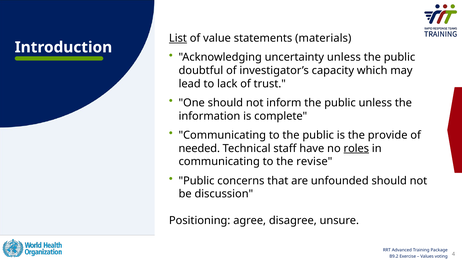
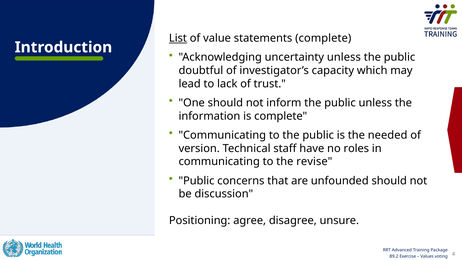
statements materials: materials -> complete (323, 38)
provide: provide -> needed (388, 135)
needed: needed -> version (199, 148)
roles underline: present -> none (356, 148)
